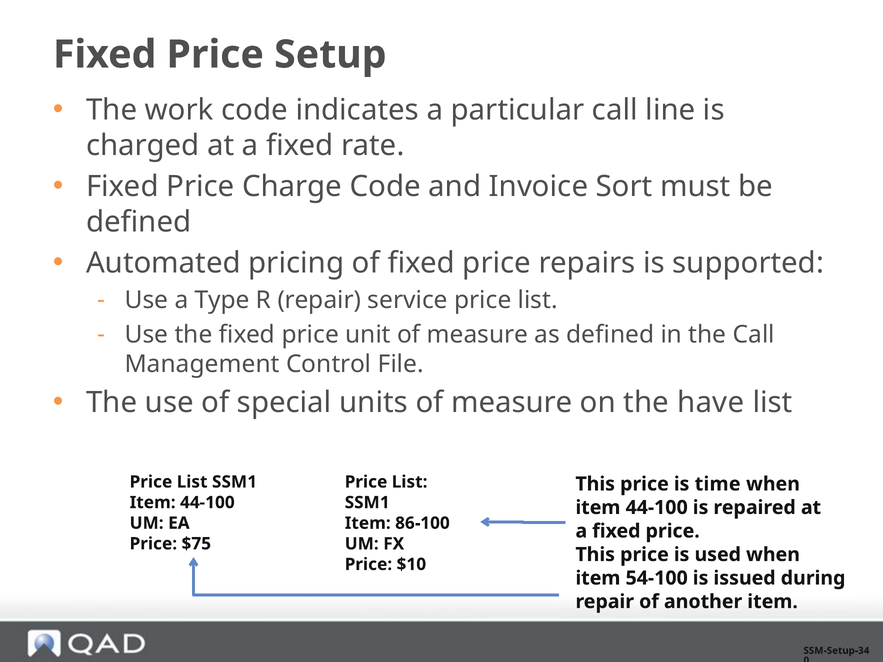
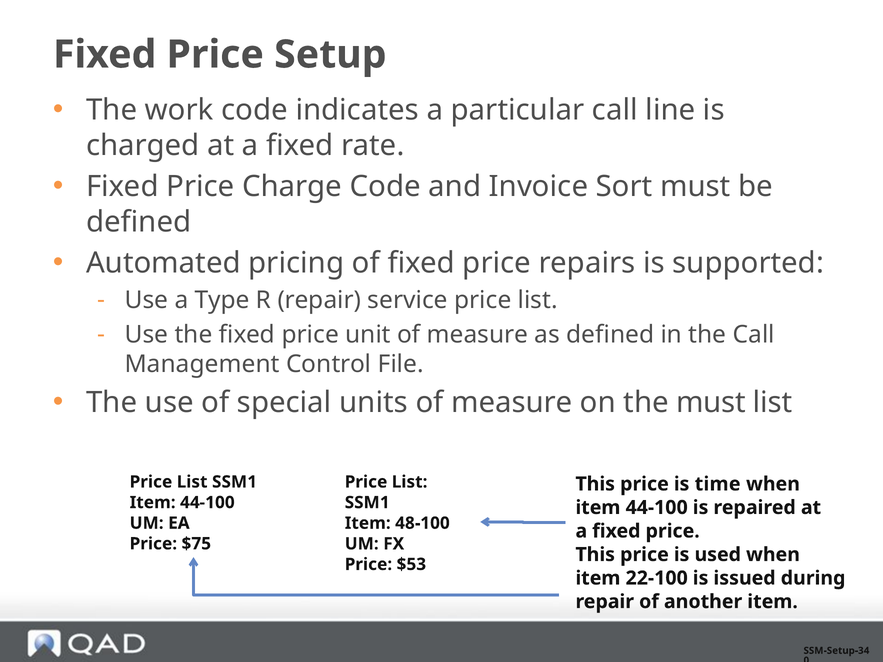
the have: have -> must (711, 403)
86-100: 86-100 -> 48-100 (422, 523)
$10: $10 -> $53 (411, 565)
54-100: 54-100 -> 22-100 (657, 578)
